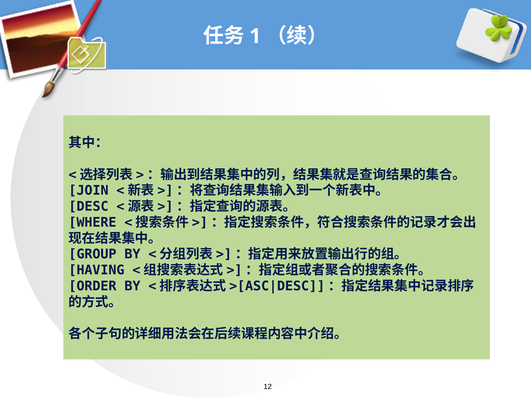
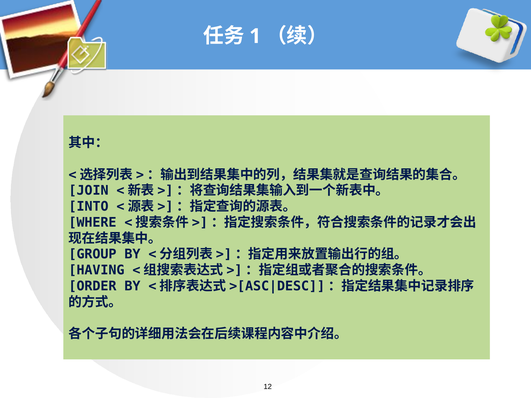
DESC: DESC -> INTO (89, 207)
